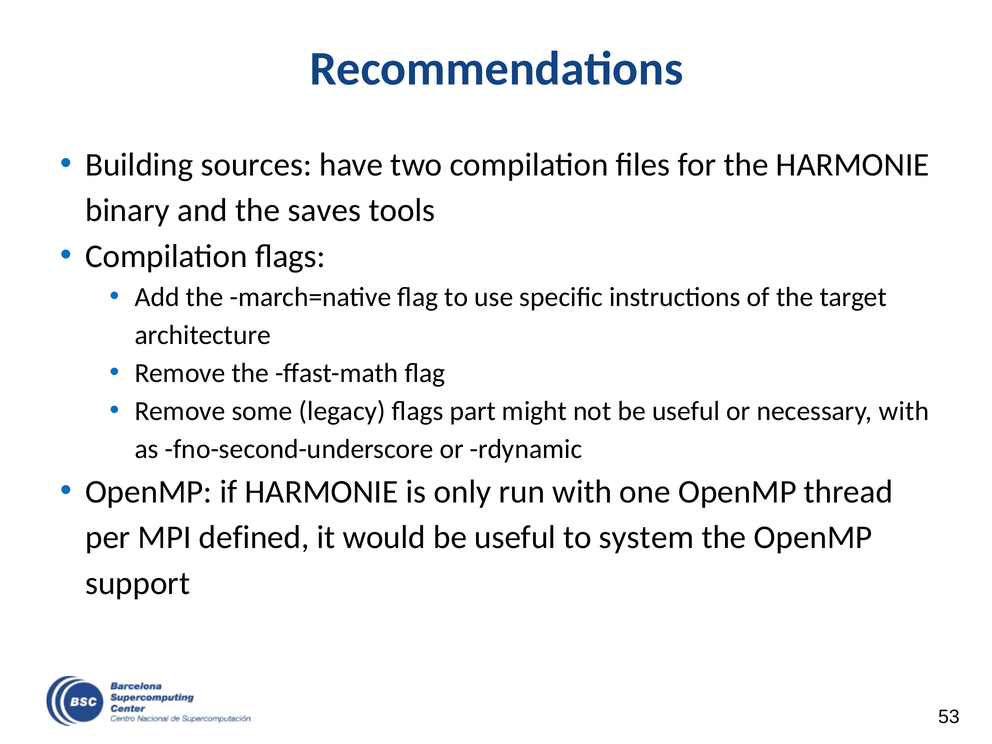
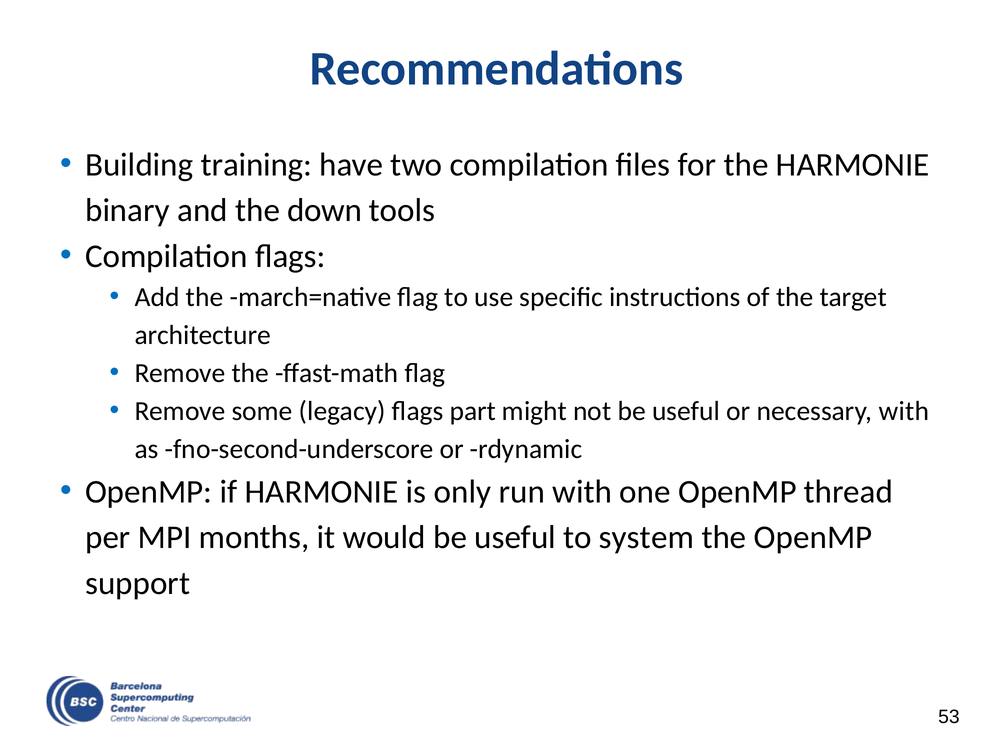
sources: sources -> training (256, 165)
saves: saves -> down (325, 210)
defined: defined -> months (254, 538)
